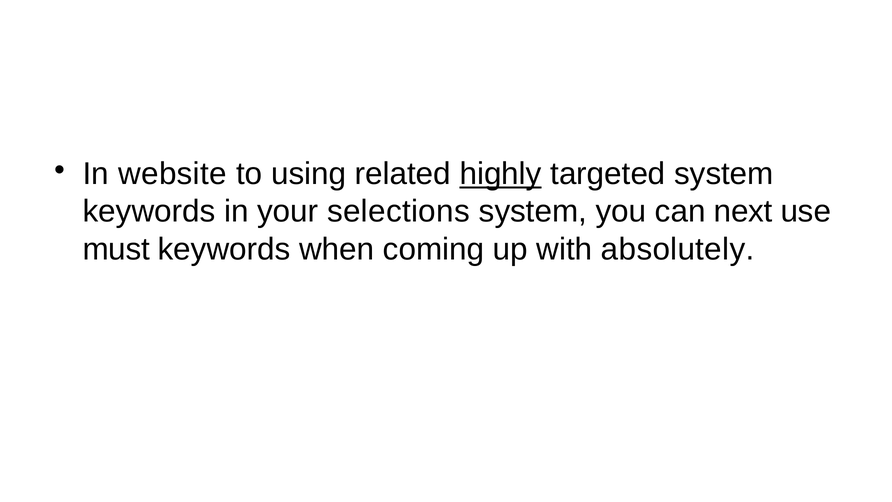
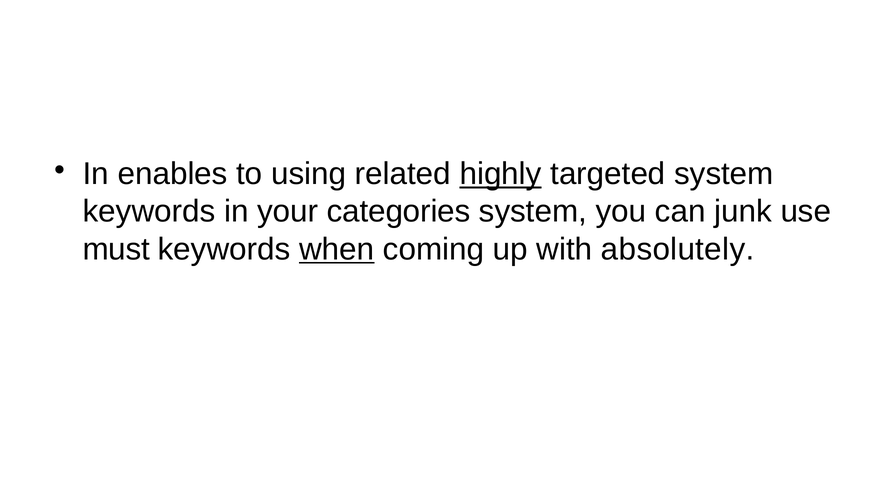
website: website -> enables (173, 174)
selections: selections -> categories (399, 211)
next: next -> junk (743, 211)
when underline: none -> present (337, 249)
